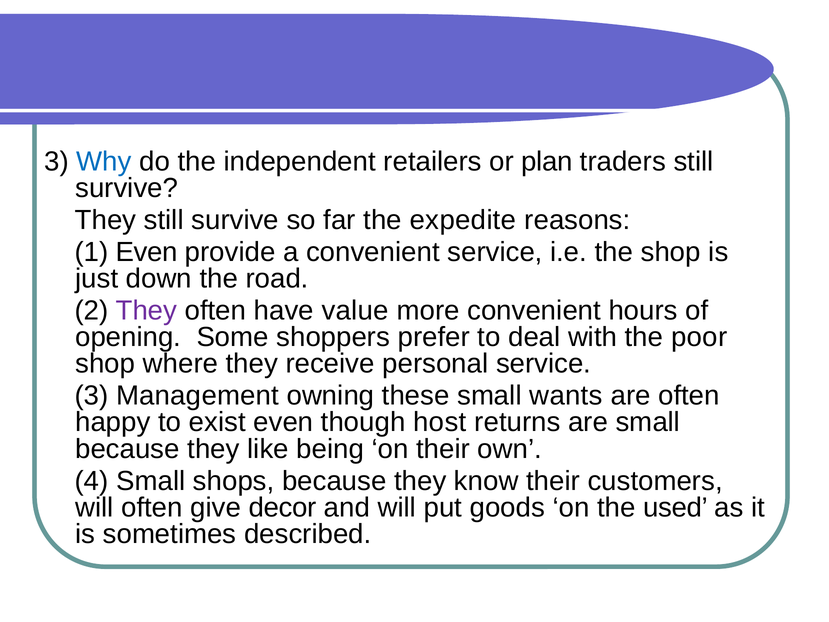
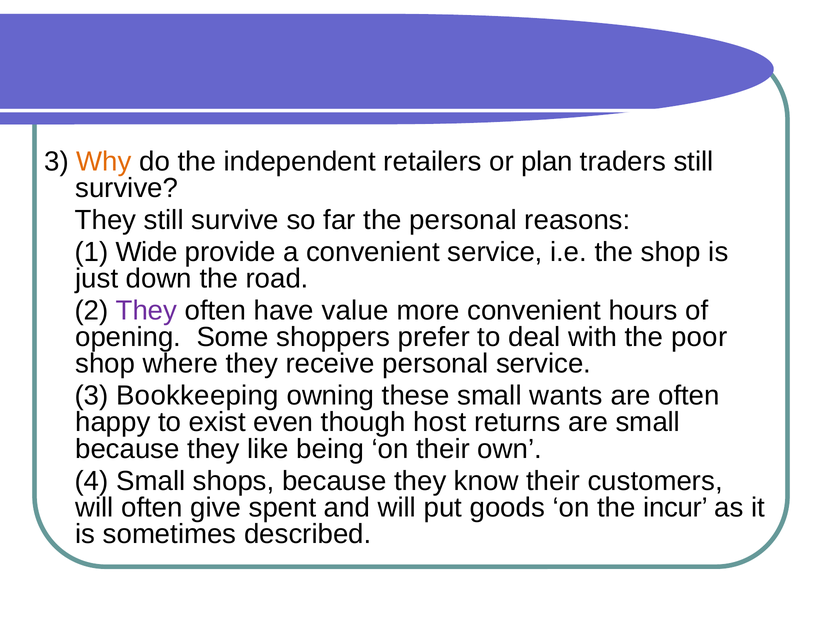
Why colour: blue -> orange (104, 161)
the expedite: expedite -> personal (463, 220)
1 Even: Even -> Wide (147, 252)
Management: Management -> Bookkeeping (198, 396)
decor: decor -> spent (282, 507)
used: used -> incur (676, 507)
